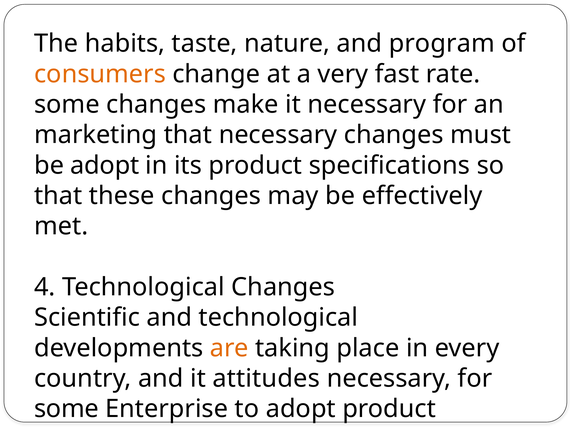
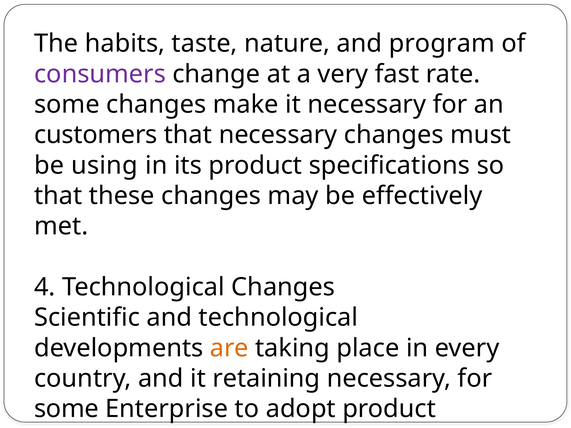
consumers colour: orange -> purple (100, 74)
marketing: marketing -> customers (96, 135)
be adopt: adopt -> using (104, 165)
attitudes: attitudes -> retaining (266, 379)
